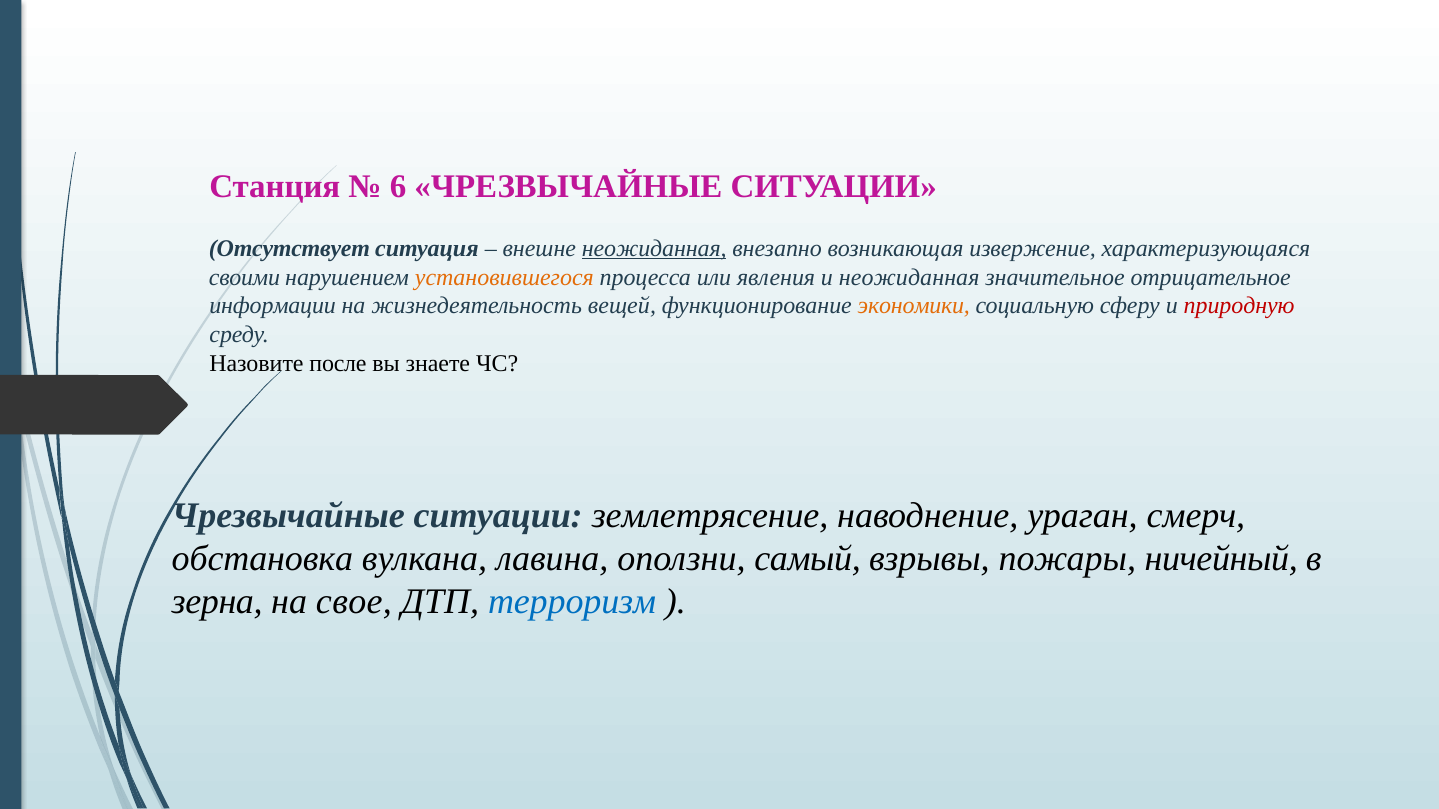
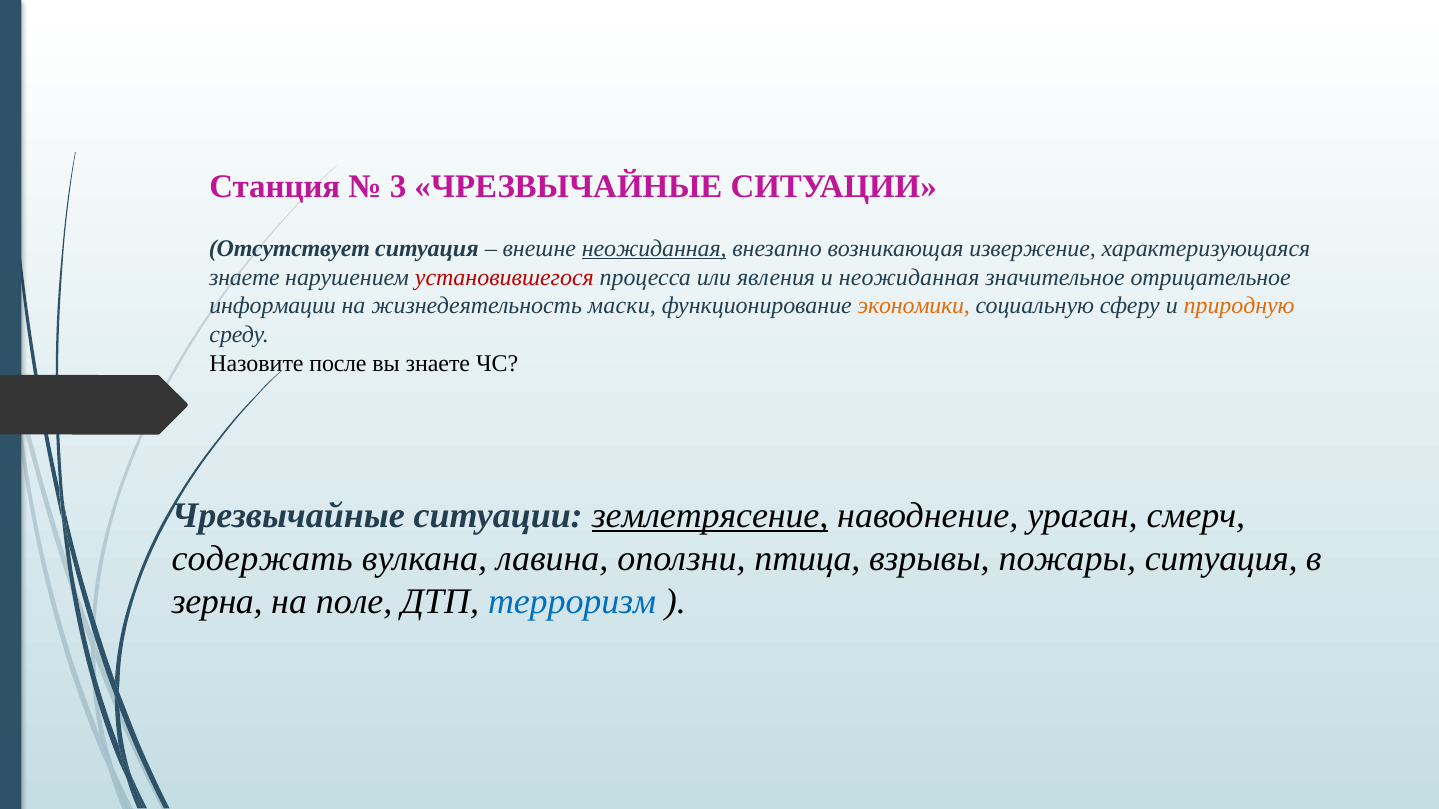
6: 6 -> 3 (398, 186)
своими: своими -> знаете (244, 277)
установившегося colour: orange -> red (504, 277)
вещей: вещей -> маски (622, 306)
природную colour: red -> orange (1239, 306)
землетрясение underline: none -> present (710, 516)
обстановка: обстановка -> содержать (262, 559)
самый: самый -> птица (807, 559)
пожары ничейный: ничейный -> ситуация (1221, 559)
свое: свое -> поле (354, 602)
